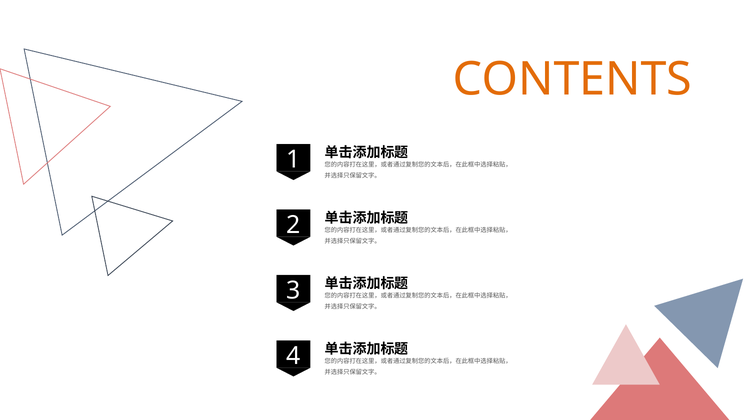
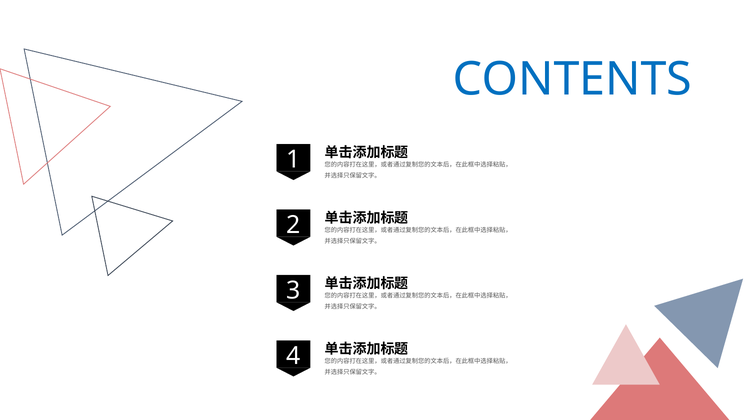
CONTENTS colour: orange -> blue (572, 79)
